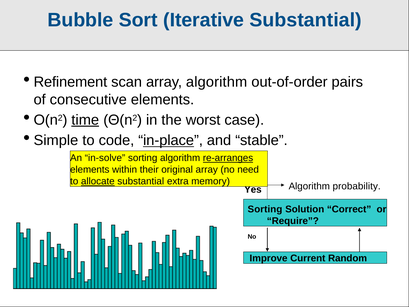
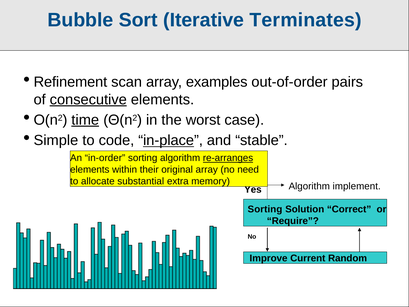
Iterative Substantial: Substantial -> Terminates (306, 20)
array algorithm: algorithm -> examples (217, 82)
consecutive underline: none -> present (88, 100)
in-solve: in-solve -> in-order (105, 158)
allocate underline: present -> none (98, 181)
probability: probability -> implement (357, 186)
